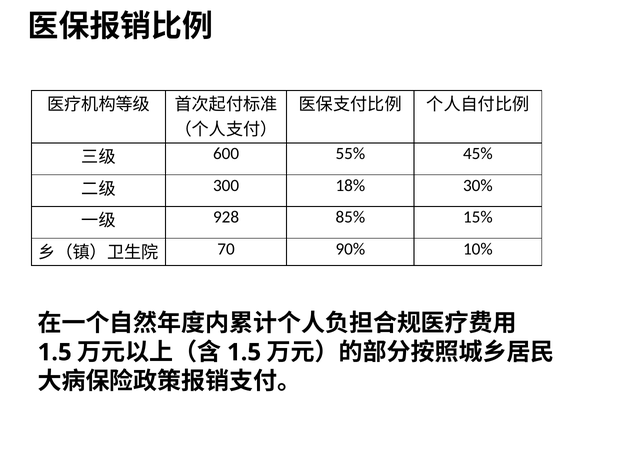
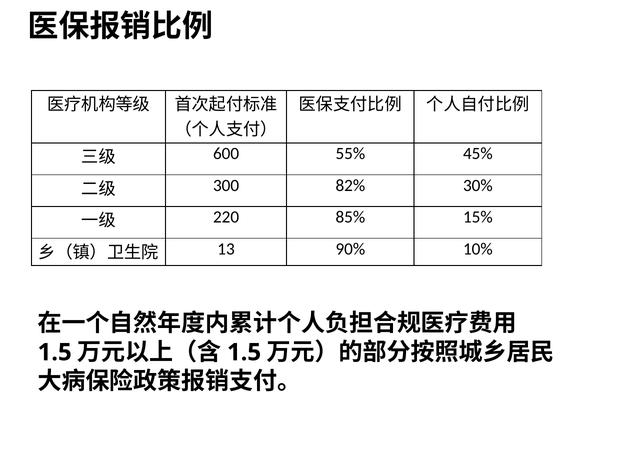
18%: 18% -> 82% (350, 185)
928: 928 -> 220 (226, 217)
70: 70 -> 13 (226, 249)
